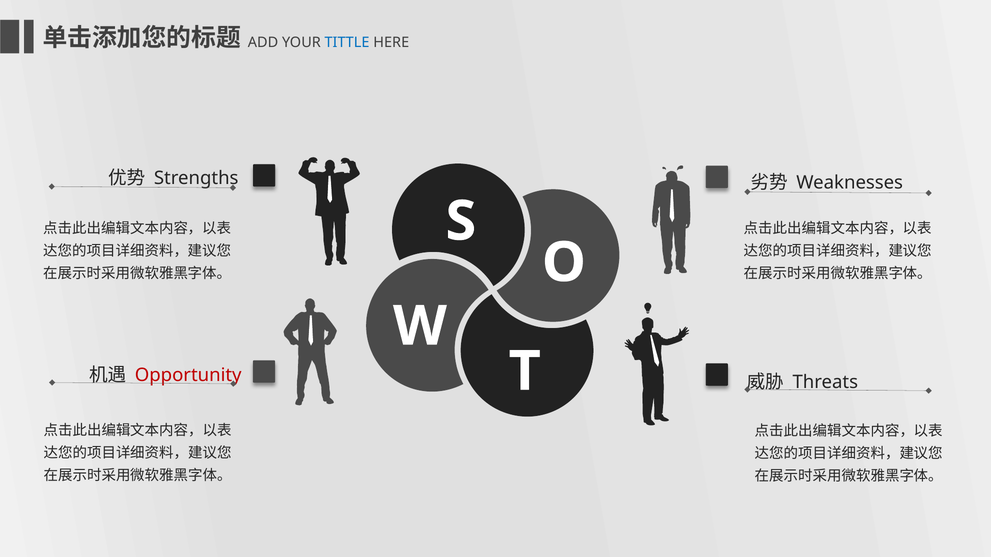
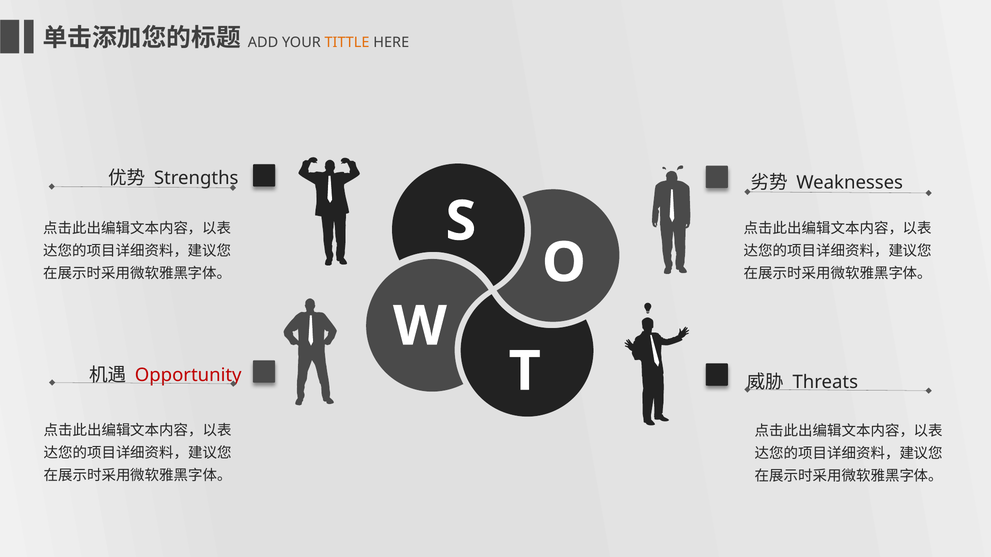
TITTLE colour: blue -> orange (347, 43)
